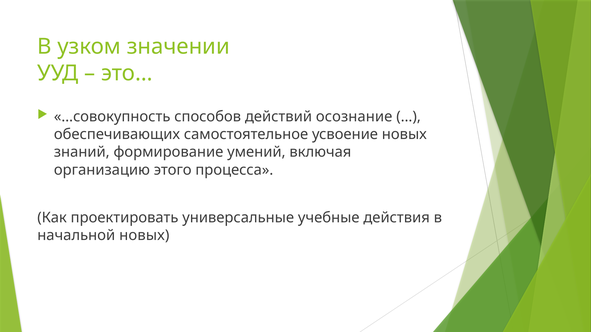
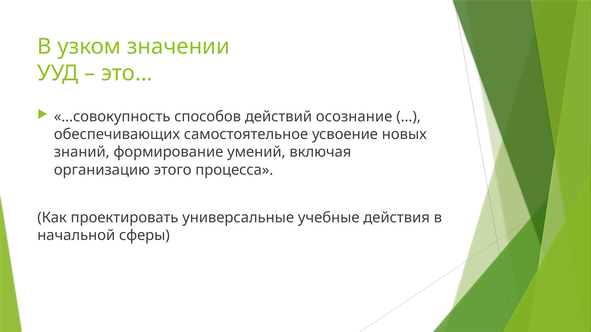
начальной новых: новых -> сферы (144, 236)
